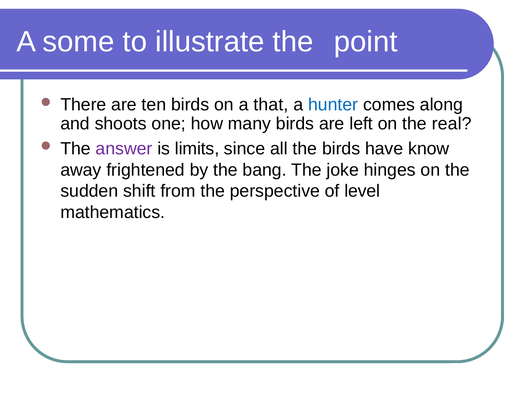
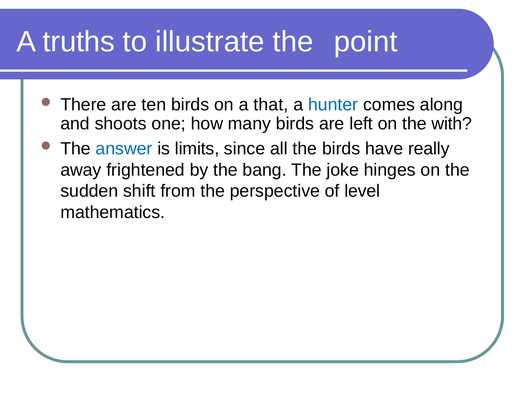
some: some -> truths (79, 42)
real: real -> with (452, 124)
answer colour: purple -> blue (124, 149)
know: know -> really (429, 149)
